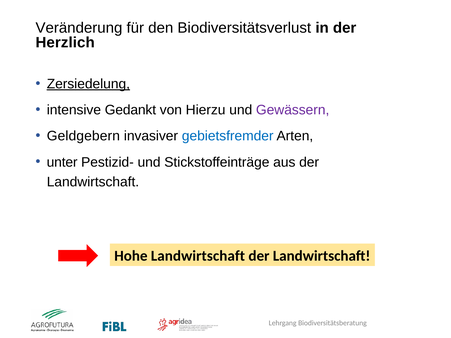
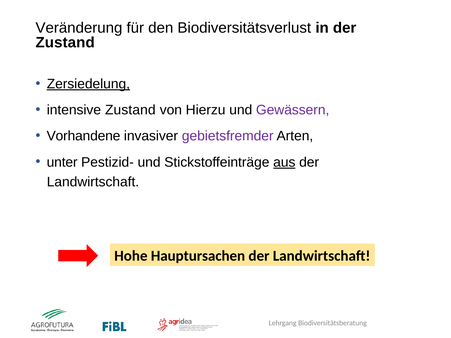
Herzlich: Herzlich -> Zustand (65, 42)
intensive Gedankt: Gedankt -> Zustand (130, 110)
Geldgebern: Geldgebern -> Vorhandene (83, 136)
gebietsfremder colour: blue -> purple (228, 136)
aus underline: none -> present (284, 162)
Hohe Landwirtschaft: Landwirtschaft -> Hauptursachen (198, 256)
